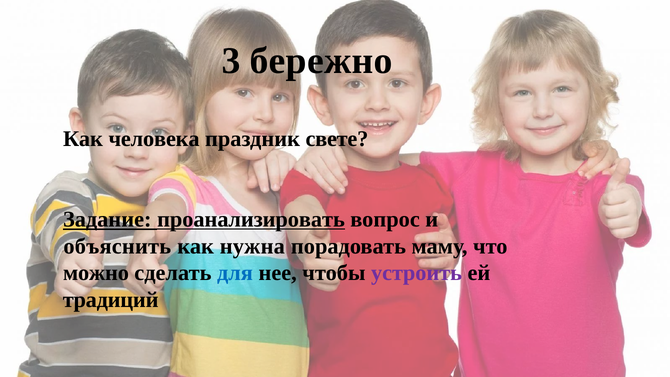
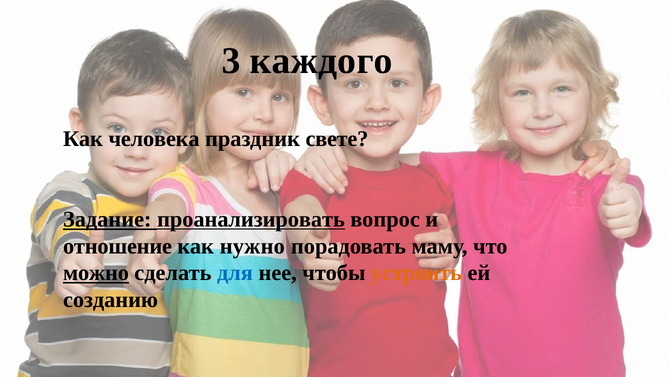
бережно: бережно -> каждого (321, 61)
объяснить: объяснить -> отношение (117, 246)
нужна: нужна -> нужно (252, 246)
можно underline: none -> present (96, 273)
устроить colour: purple -> orange (417, 273)
традиций: традиций -> созданию (111, 300)
